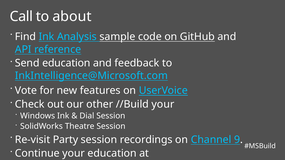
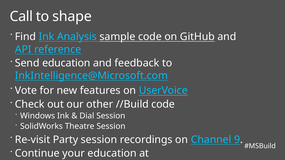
about: about -> shape (72, 16)
//Build your: your -> code (163, 104)
